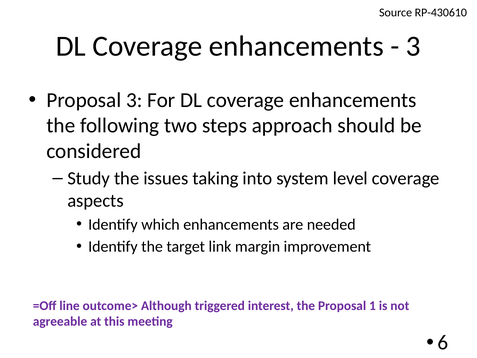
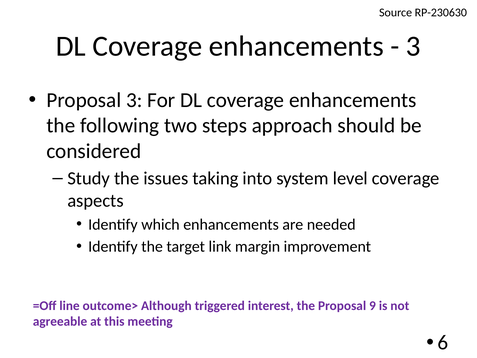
RP-430610: RP-430610 -> RP-230630 (441, 13)
1: 1 -> 9 (372, 305)
